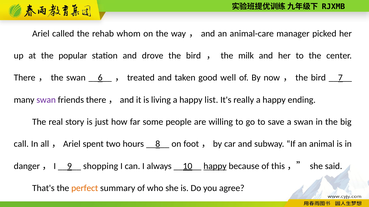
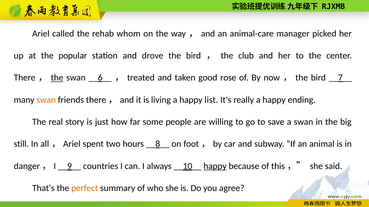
milk: milk -> club (246, 56)
the underline: none -> present (57, 78)
well: well -> rose (228, 78)
swan colour: purple -> orange (46, 100)
call: call -> still (21, 144)
shopping: shopping -> countries (101, 166)
